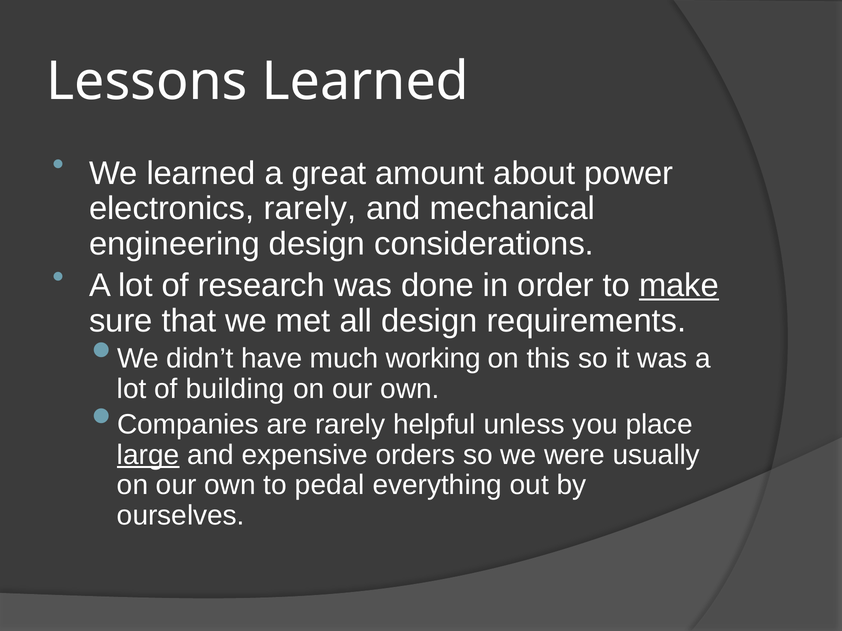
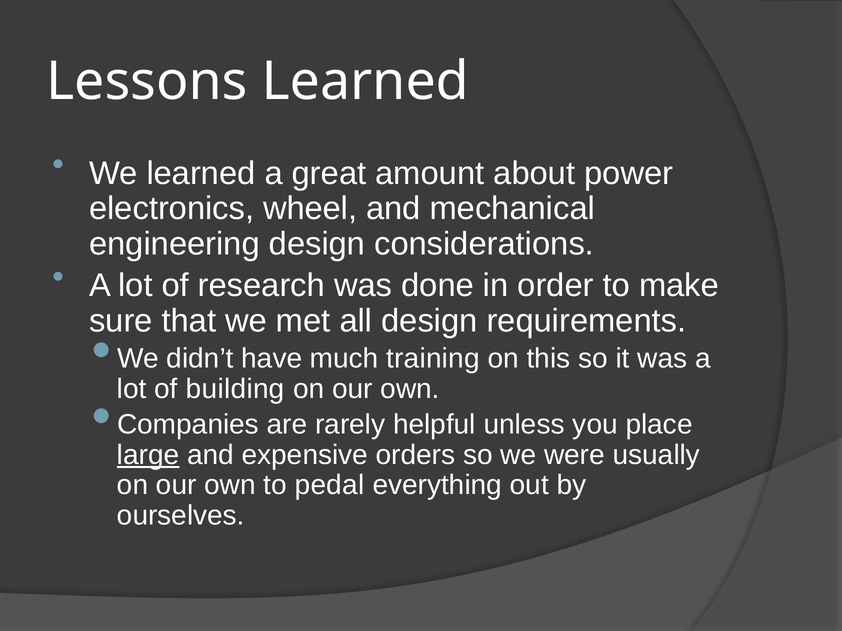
electronics rarely: rarely -> wheel (310, 209)
make underline: present -> none (679, 286)
working: working -> training (433, 359)
